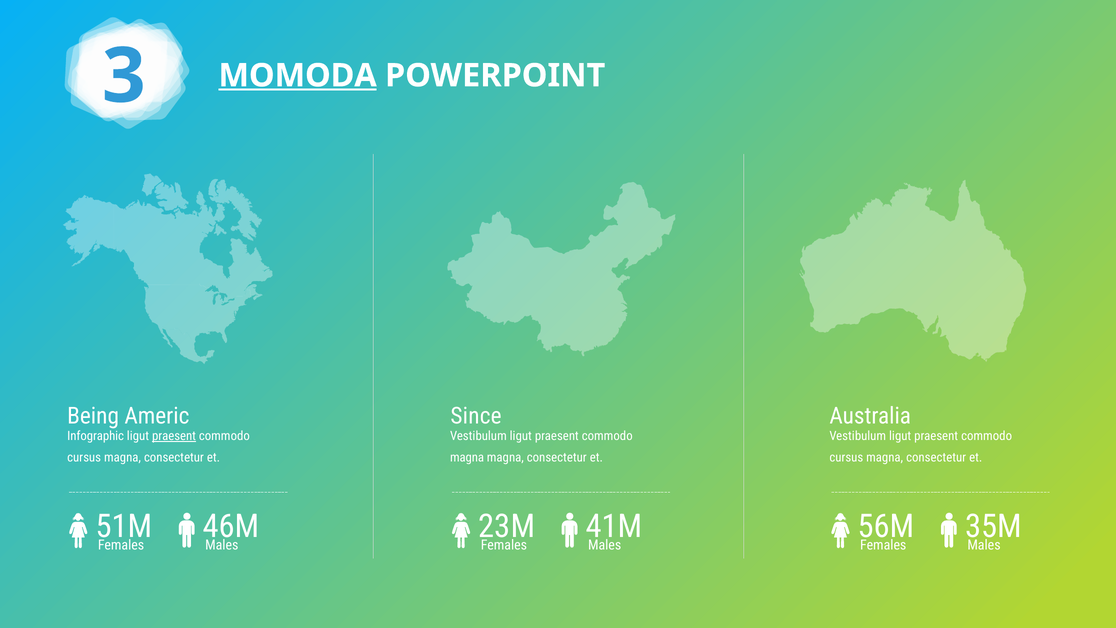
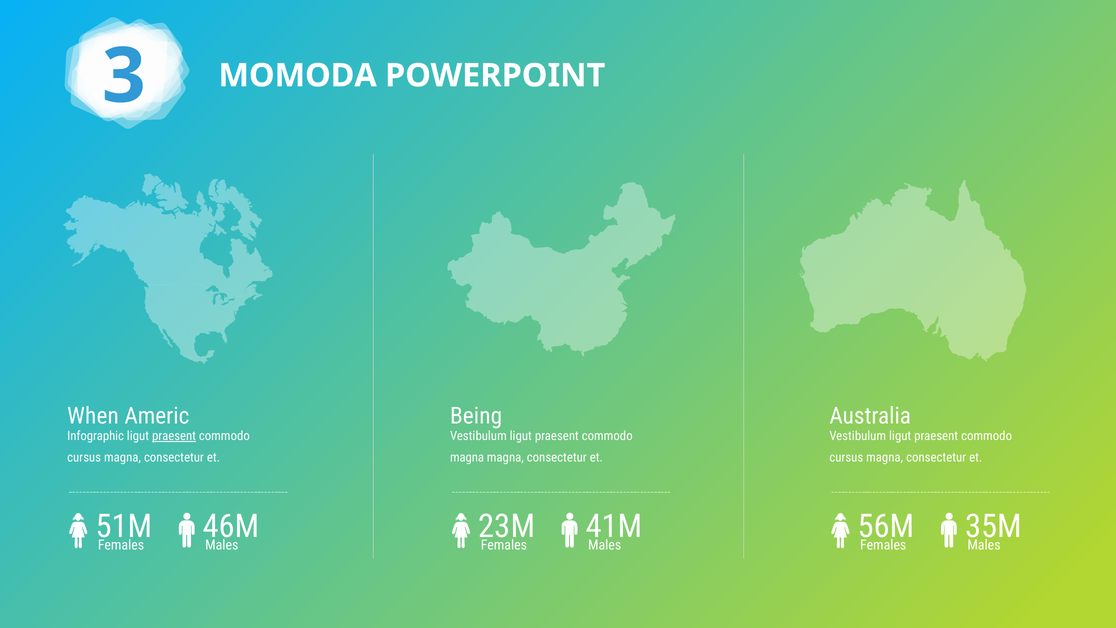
MOMODA underline: present -> none (298, 76)
Being: Being -> When (93, 416)
Since: Since -> Being (476, 416)
